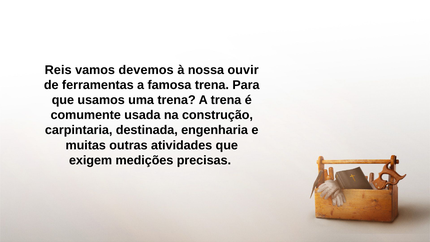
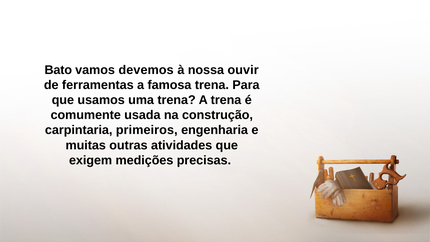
Reis: Reis -> Bato (58, 70)
destinada: destinada -> primeiros (147, 130)
